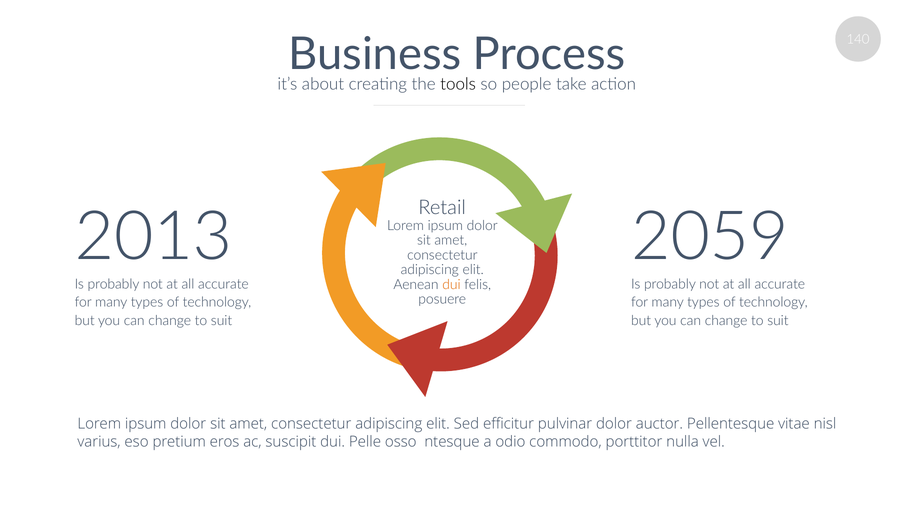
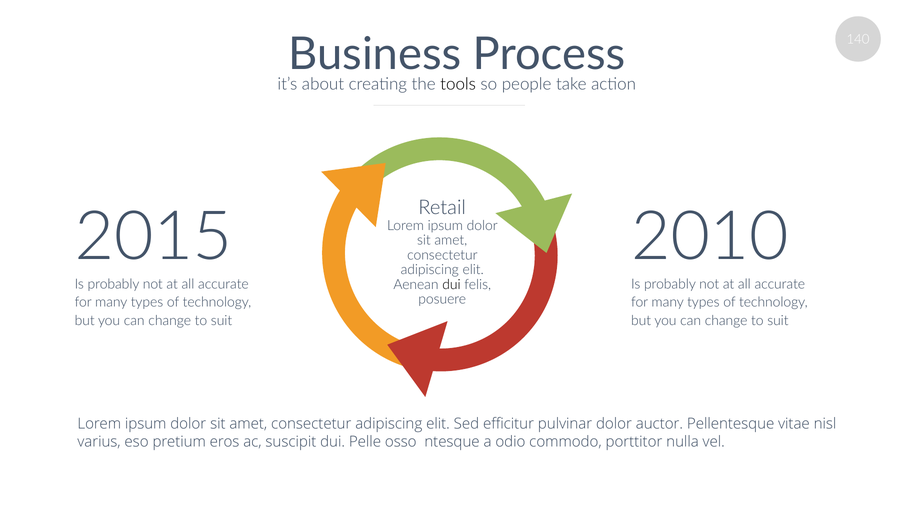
2013: 2013 -> 2015 (154, 237)
2059: 2059 -> 2010 (710, 237)
dui colour: orange -> black (451, 285)
